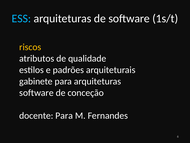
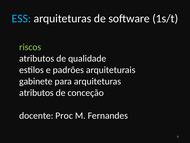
riscos colour: yellow -> light green (30, 47)
software: software -> atributos (36, 92)
docente Para: Para -> Proc (64, 115)
